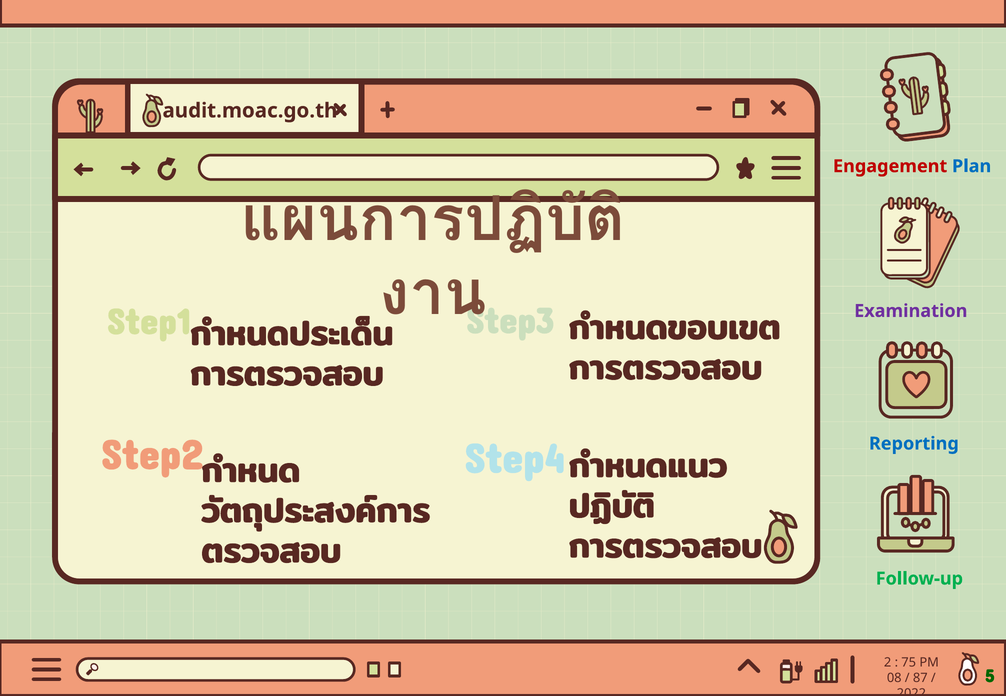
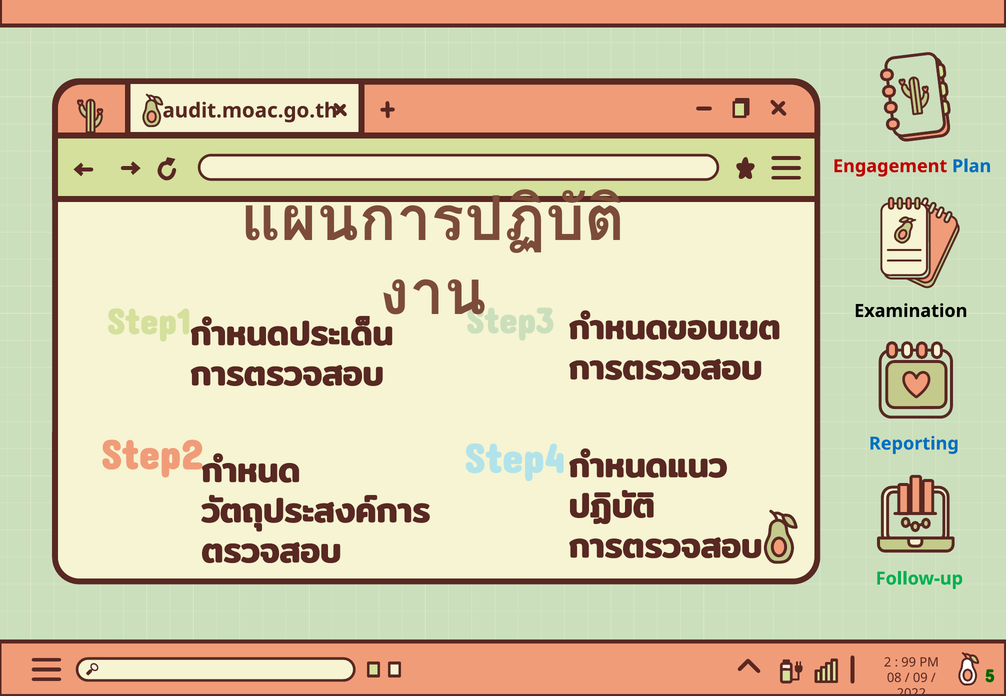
Examination colour: purple -> black (911, 311)
75: 75 -> 99 (909, 663)
87: 87 -> 09 (920, 678)
